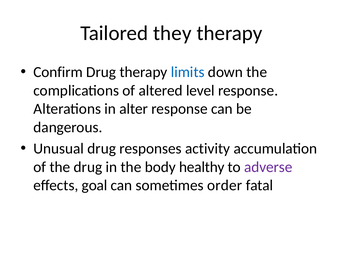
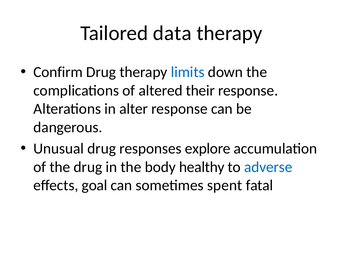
they: they -> data (172, 33)
level: level -> their (200, 90)
activity: activity -> explore (208, 148)
adverse colour: purple -> blue (268, 166)
order: order -> spent (225, 185)
